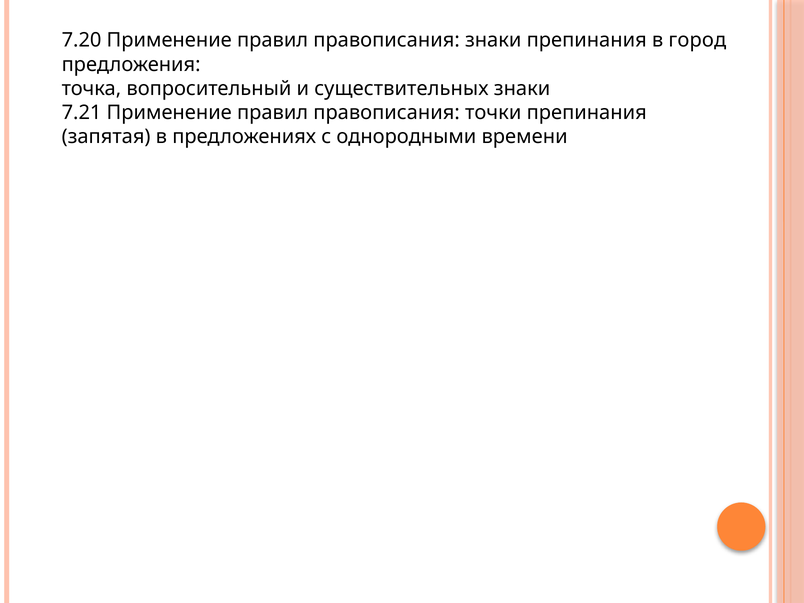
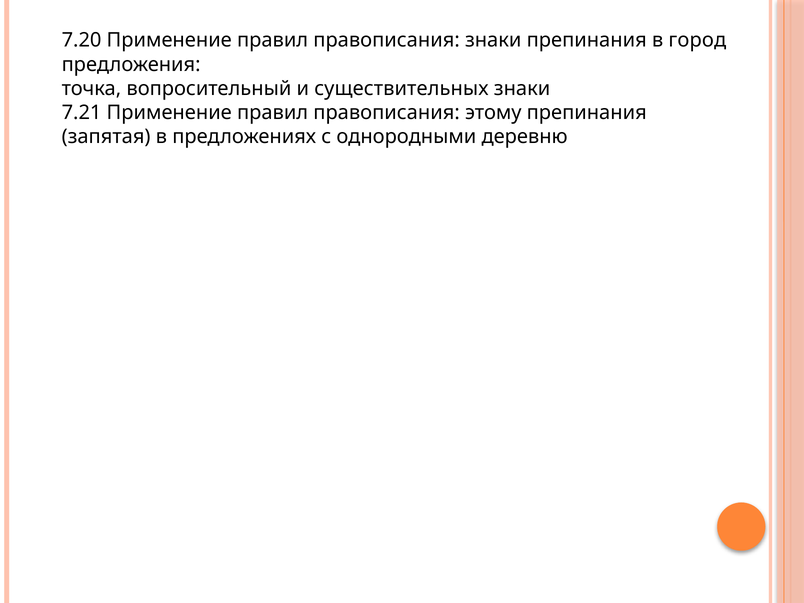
точки: точки -> этому (493, 113)
времени: времени -> деревню (525, 137)
